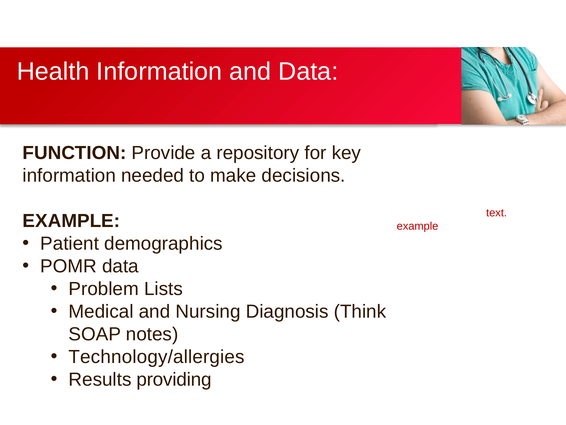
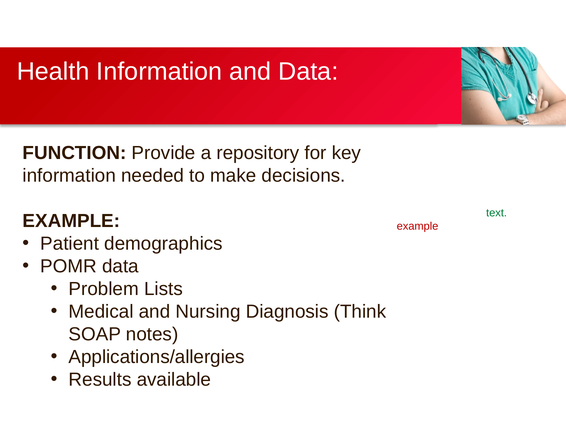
text colour: red -> green (497, 213)
Technology/allergies: Technology/allergies -> Applications/allergies (157, 357)
providing: providing -> available (174, 379)
